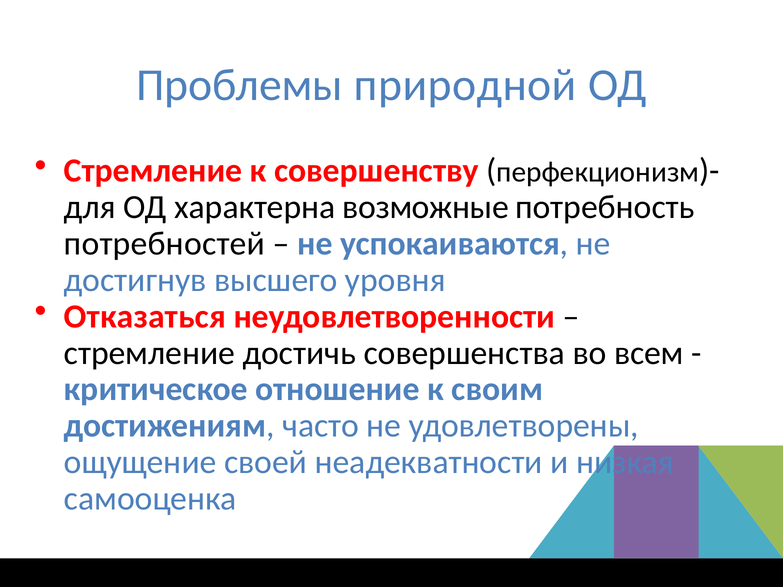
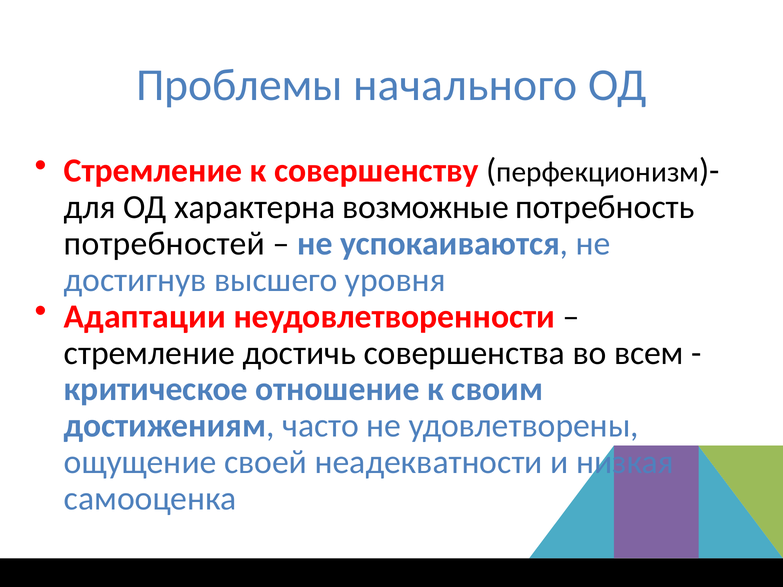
природной: природной -> начального (465, 85)
Отказаться: Отказаться -> Адаптации (145, 317)
